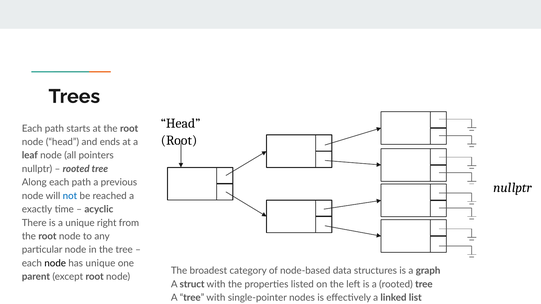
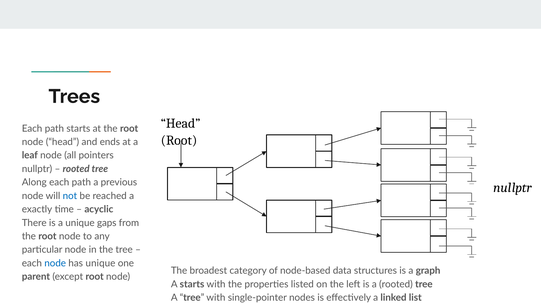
right: right -> gaps (107, 223)
node colour: black -> blue (55, 263)
A struct: struct -> starts (192, 284)
